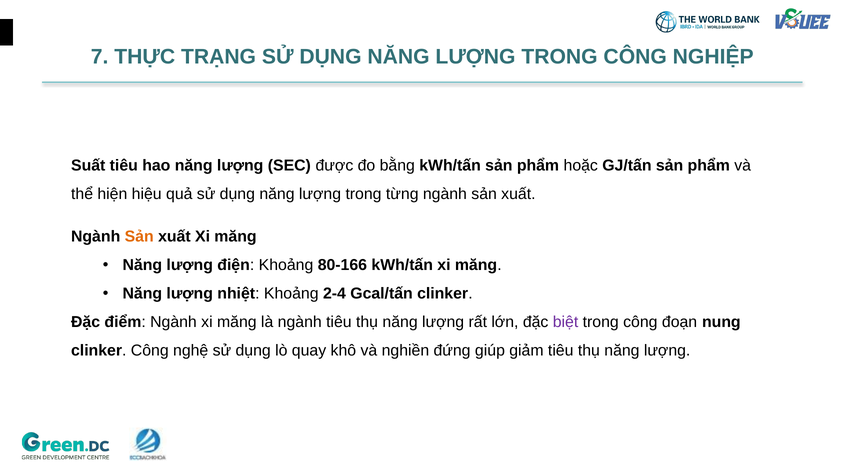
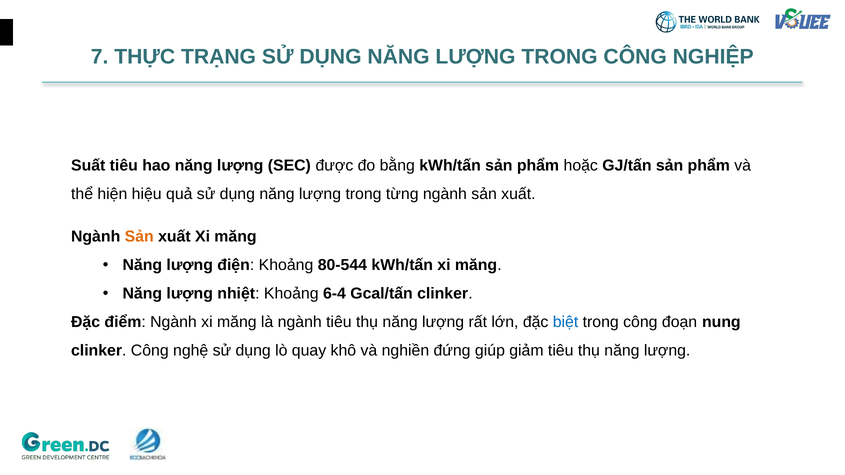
80-166: 80-166 -> 80-544 (342, 265)
2-4: 2-4 -> 6-4 (334, 294)
biệt colour: purple -> blue (566, 322)
